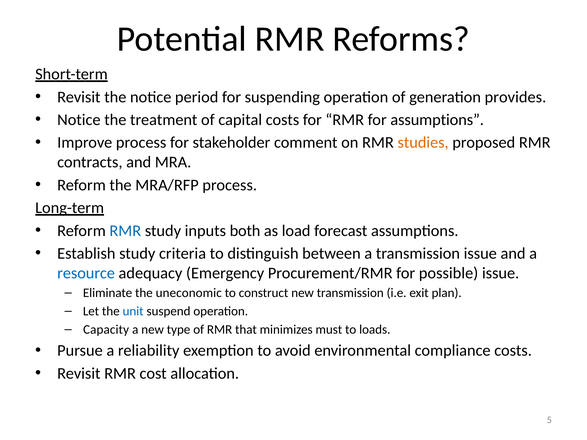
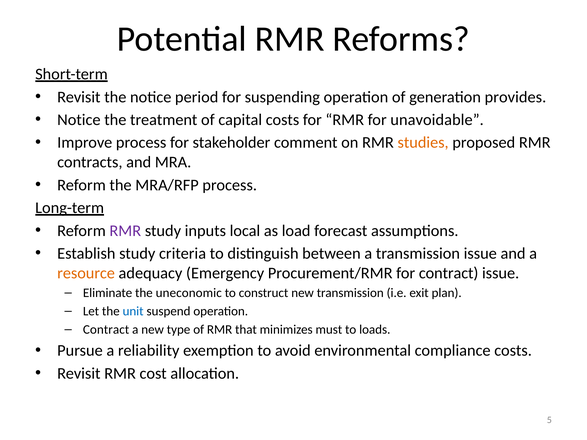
for assumptions: assumptions -> unavoidable (437, 120)
RMR colour: blue -> purple (125, 231)
both: both -> local (245, 231)
resource colour: blue -> orange (86, 273)
for possible: possible -> contract (449, 273)
Capacity: Capacity -> Contract (106, 330)
